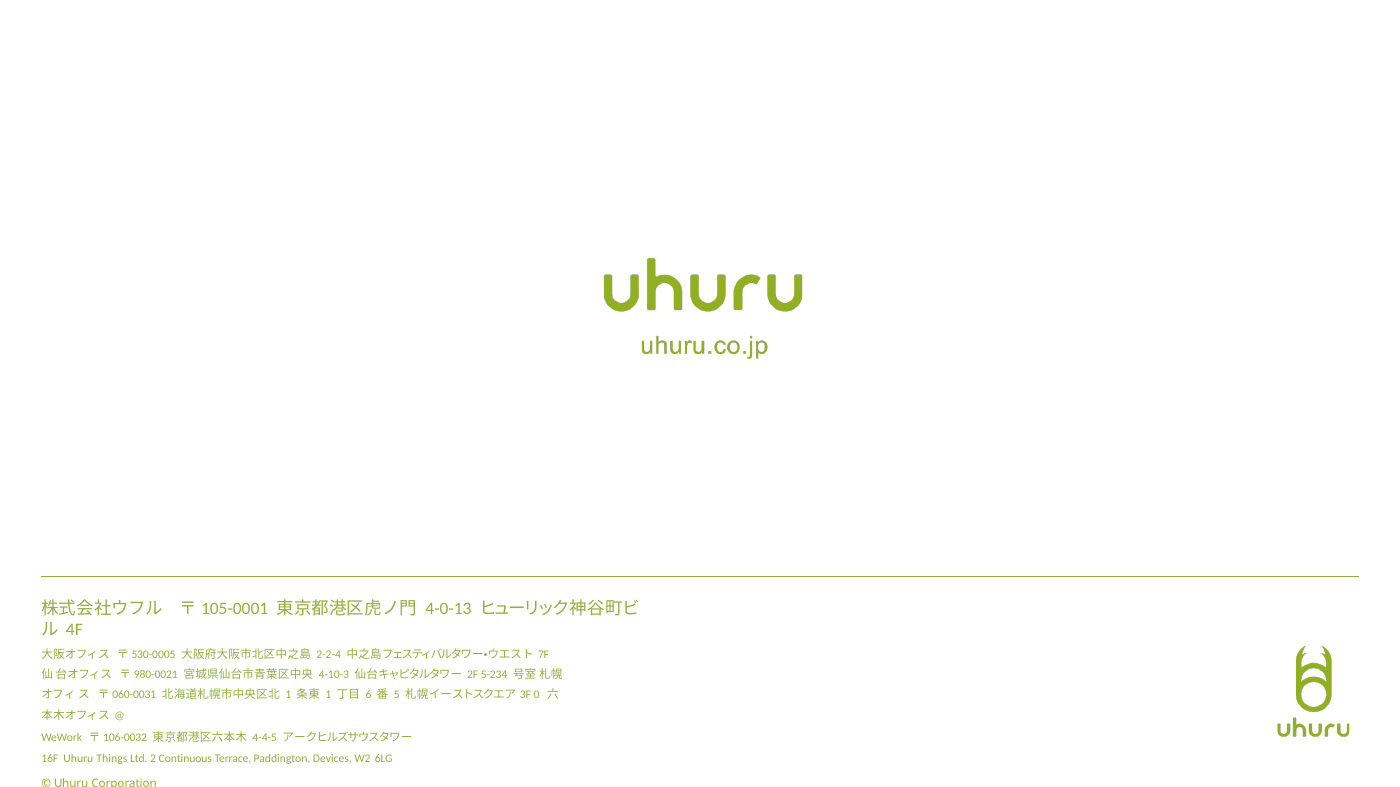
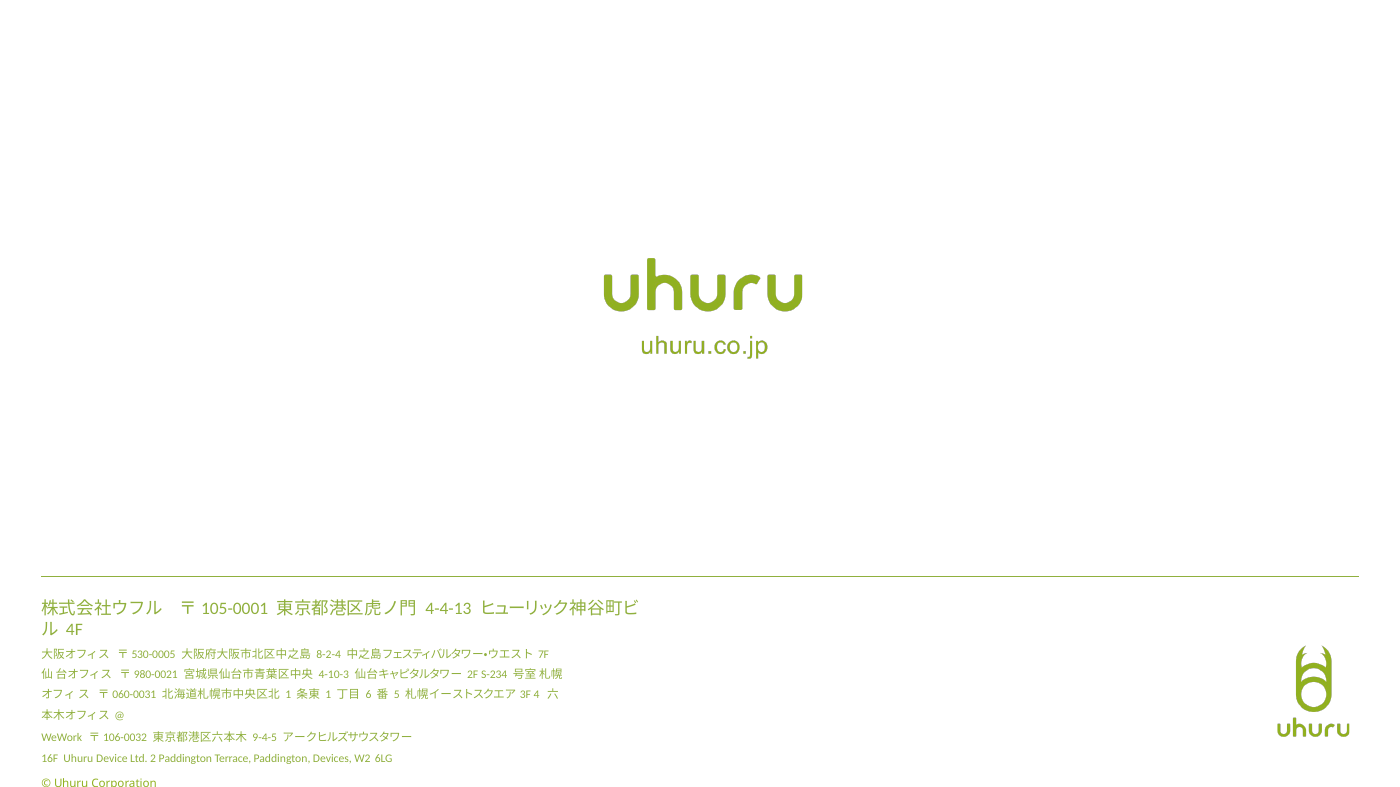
4-0-13: 4-0-13 -> 4-4-13 (448, 609)
2-2-4: 2-2-4 -> 8-2-4 (329, 655)
0: 0 -> 4 (537, 696)
4-4-5: 4-4-5 -> 9-4-5 (265, 738)
Things: Things -> Device (112, 759)
2 Continuous: Continuous -> Paddington (185, 759)
